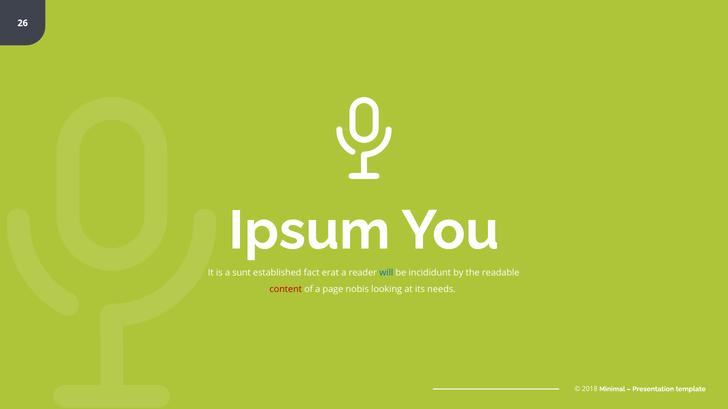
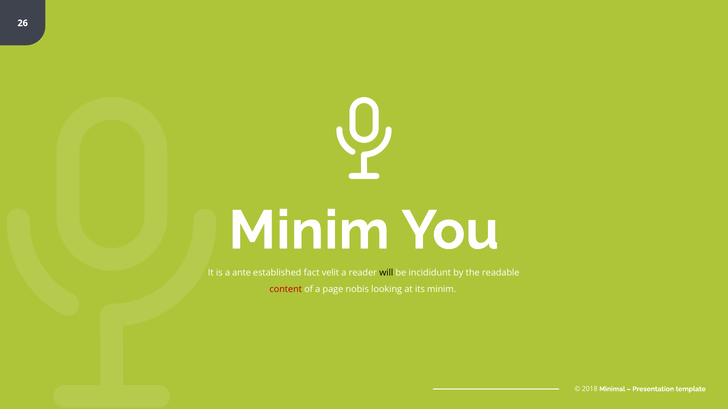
Ipsum: Ipsum -> Minim (309, 231)
sunt: sunt -> ante (242, 273)
erat: erat -> velit (330, 273)
will colour: blue -> black (386, 273)
its needs: needs -> minim (442, 289)
